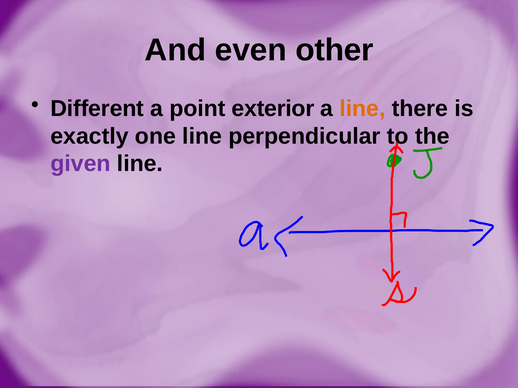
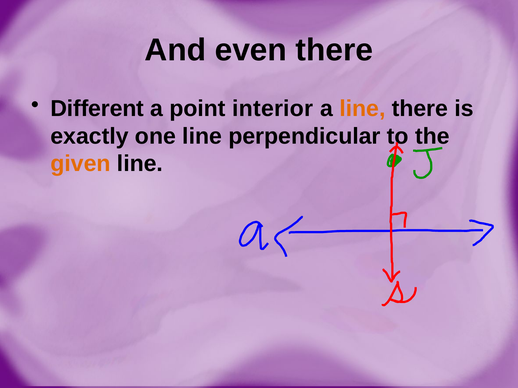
even other: other -> there (334, 50)
exterior: exterior -> interior (273, 109)
given colour: purple -> orange (81, 164)
